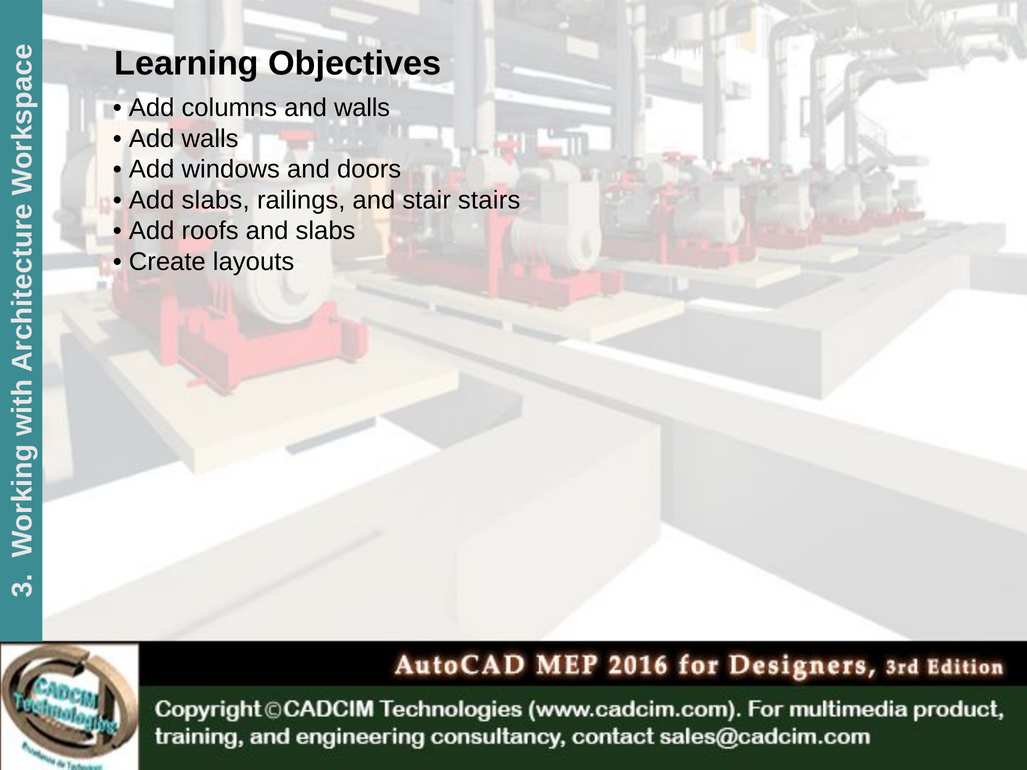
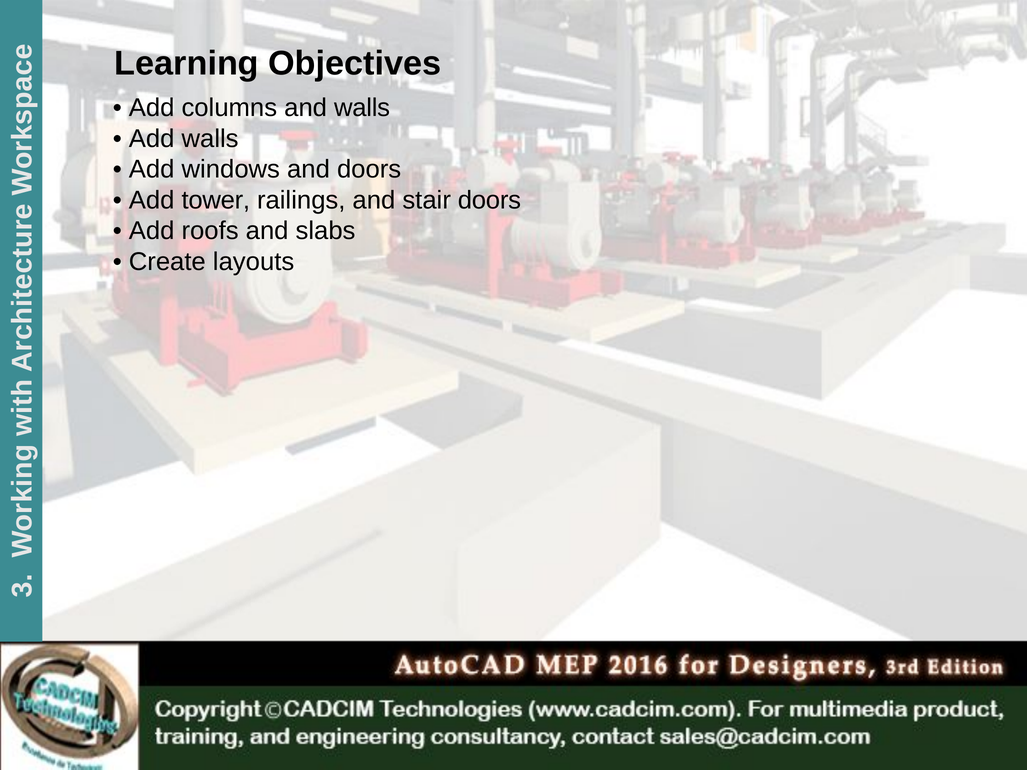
Add slabs: slabs -> tower (216, 200)
stair stairs: stairs -> doors (489, 200)
